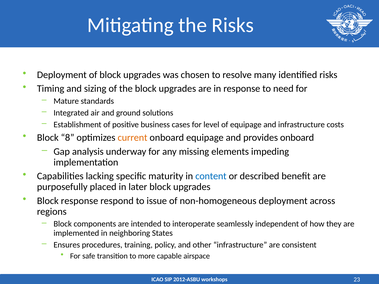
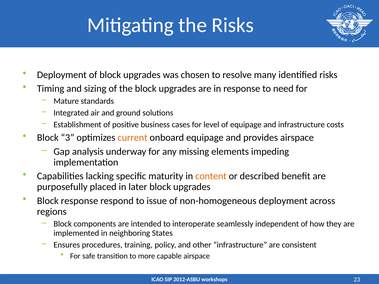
8: 8 -> 3 (68, 138)
provides onboard: onboard -> airspace (297, 138)
content colour: blue -> orange (211, 176)
